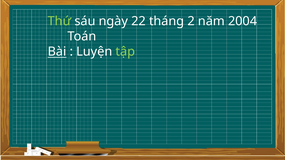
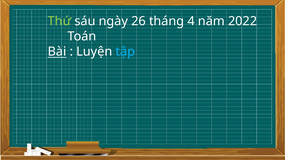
22: 22 -> 26 (138, 21)
2: 2 -> 4 (191, 21)
2004: 2004 -> 2022 (243, 21)
tập colour: light green -> light blue (125, 52)
